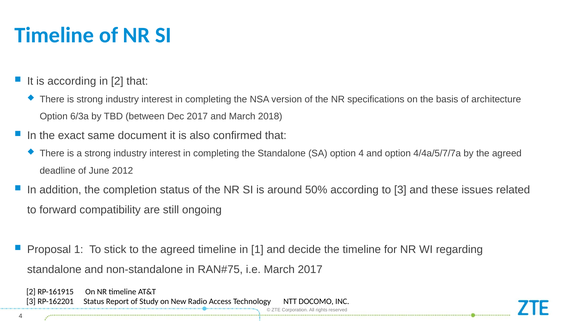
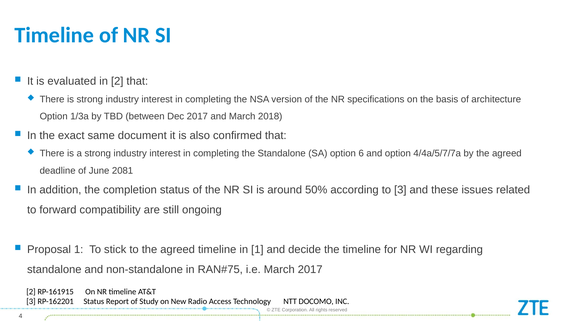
is according: according -> evaluated (72, 81)
6/3a: 6/3a -> 1/3a (80, 116)
option 4: 4 -> 6 (361, 154)
2012: 2012 -> 2081 (123, 171)
